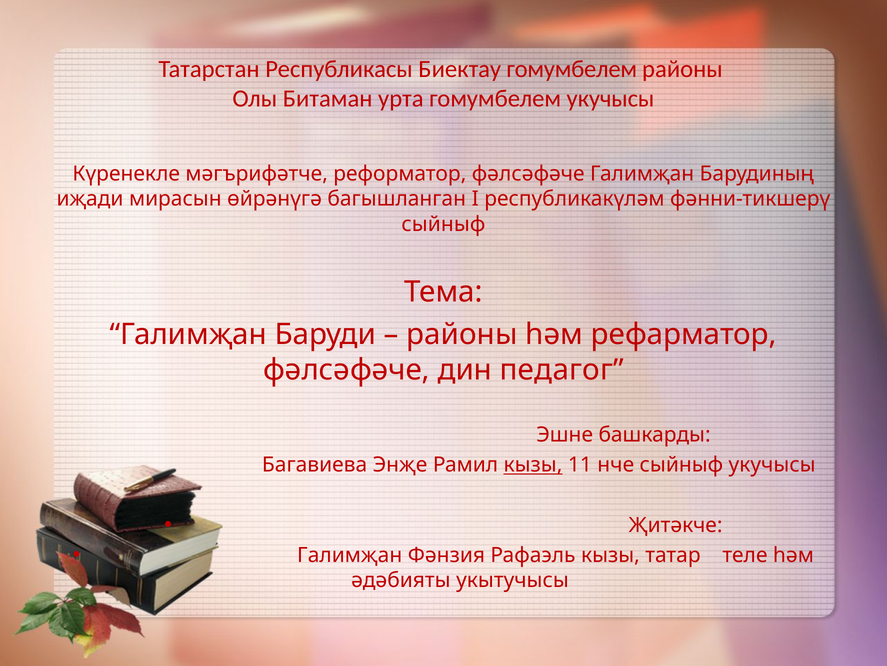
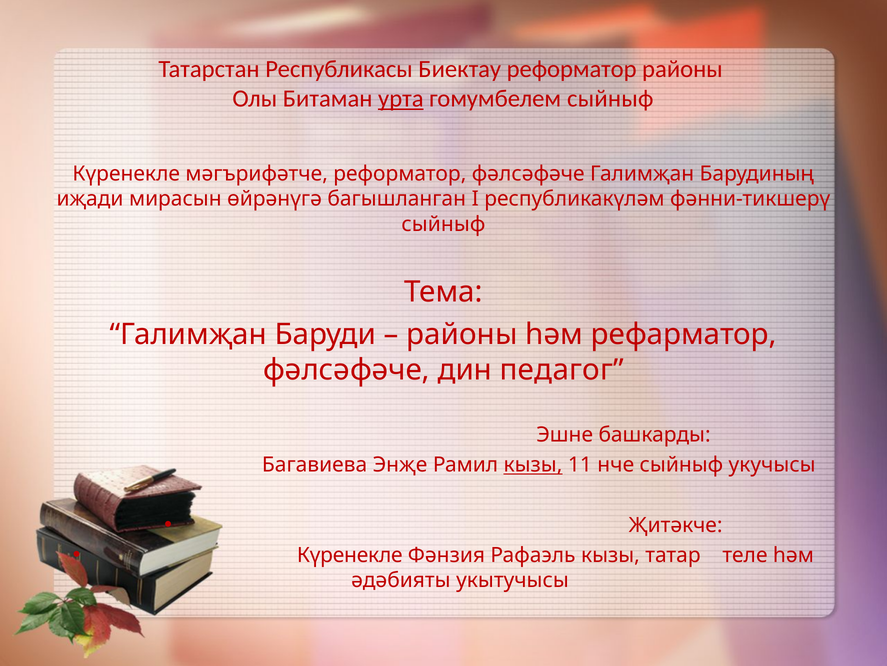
Биектау гомумбелем: гомумбелем -> реформатор (572, 69)
урта underline: none -> present (401, 99)
гомумбелем укучысы: укучысы -> сыйныф (610, 99)
Галимҗан: Галимҗан -> Күренекле (350, 555)
